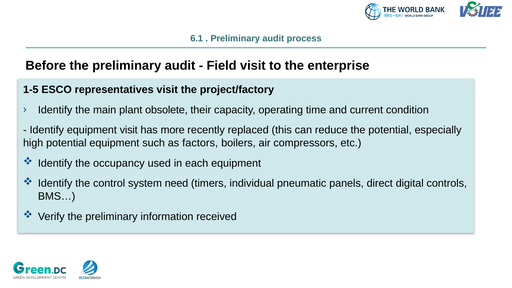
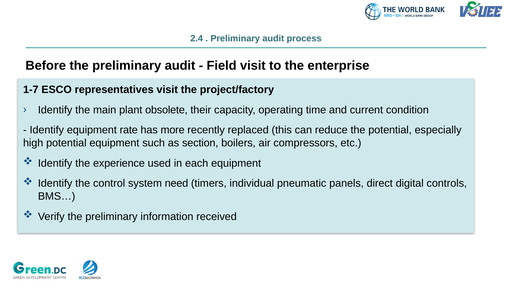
6.1: 6.1 -> 2.4 (197, 38)
1-5: 1-5 -> 1-7 (31, 90)
equipment visit: visit -> rate (129, 130)
factors: factors -> section (200, 143)
occupancy: occupancy -> experience (119, 163)
